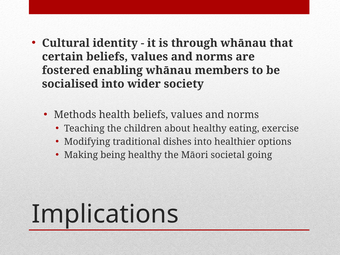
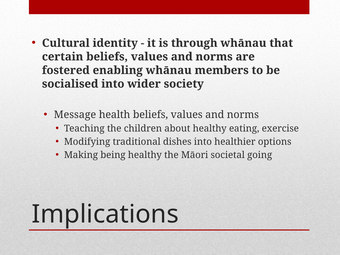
Methods: Methods -> Message (75, 115)
